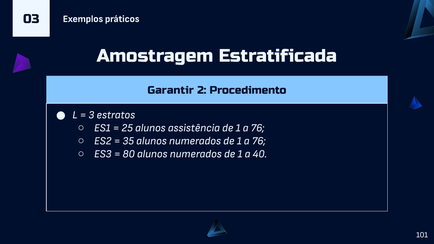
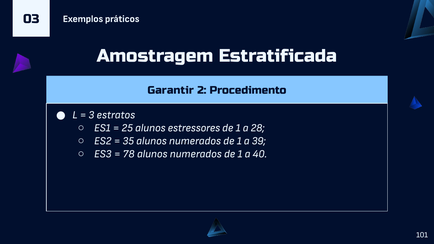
assistência: assistência -> estressores (194, 128)
76: 76 -> 28 (258, 128)
76: 76 -> 39 (259, 141)
80: 80 -> 78 (129, 154)
